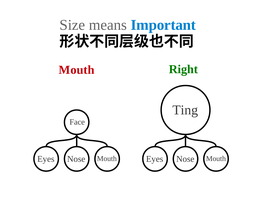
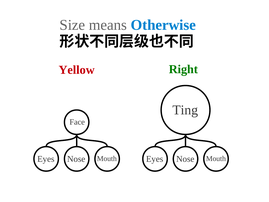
Important: Important -> Otherwise (163, 25)
Mouth: Mouth -> Yellow (77, 70)
